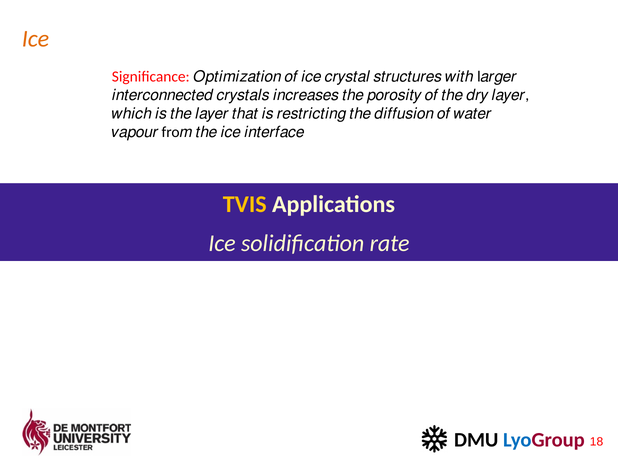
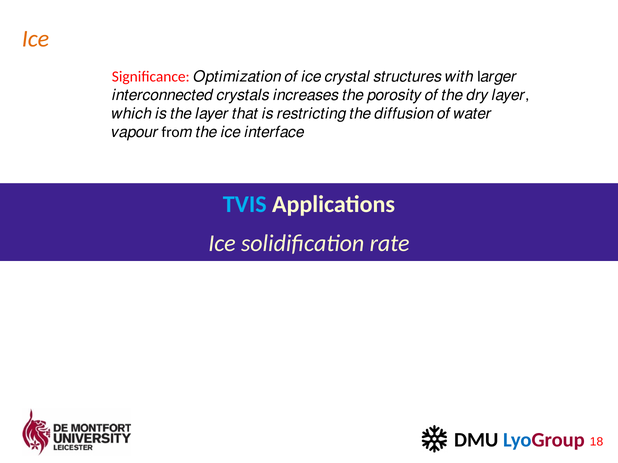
TVIS colour: yellow -> light blue (245, 204)
